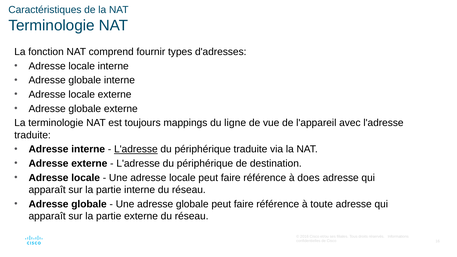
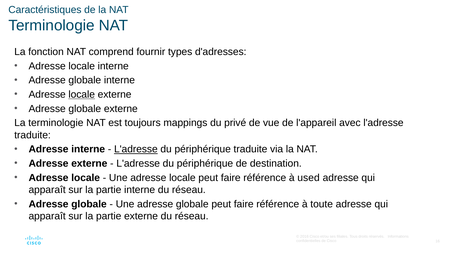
locale underline: none -> present (82, 94)
ligne: ligne -> privé (235, 123)
does: does -> used (309, 178)
